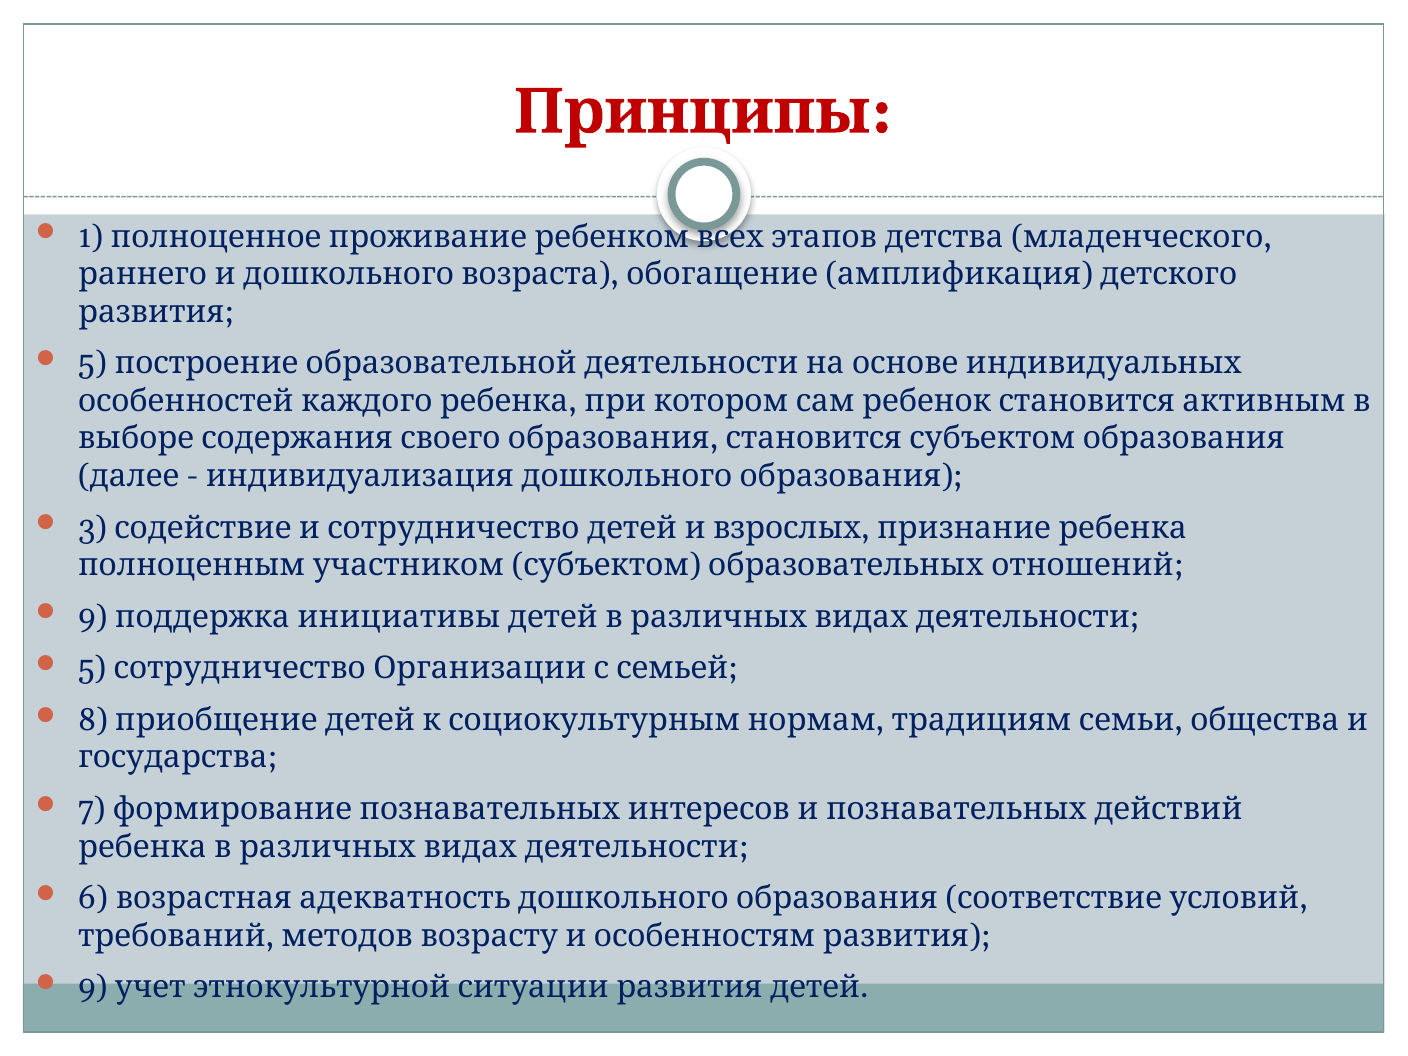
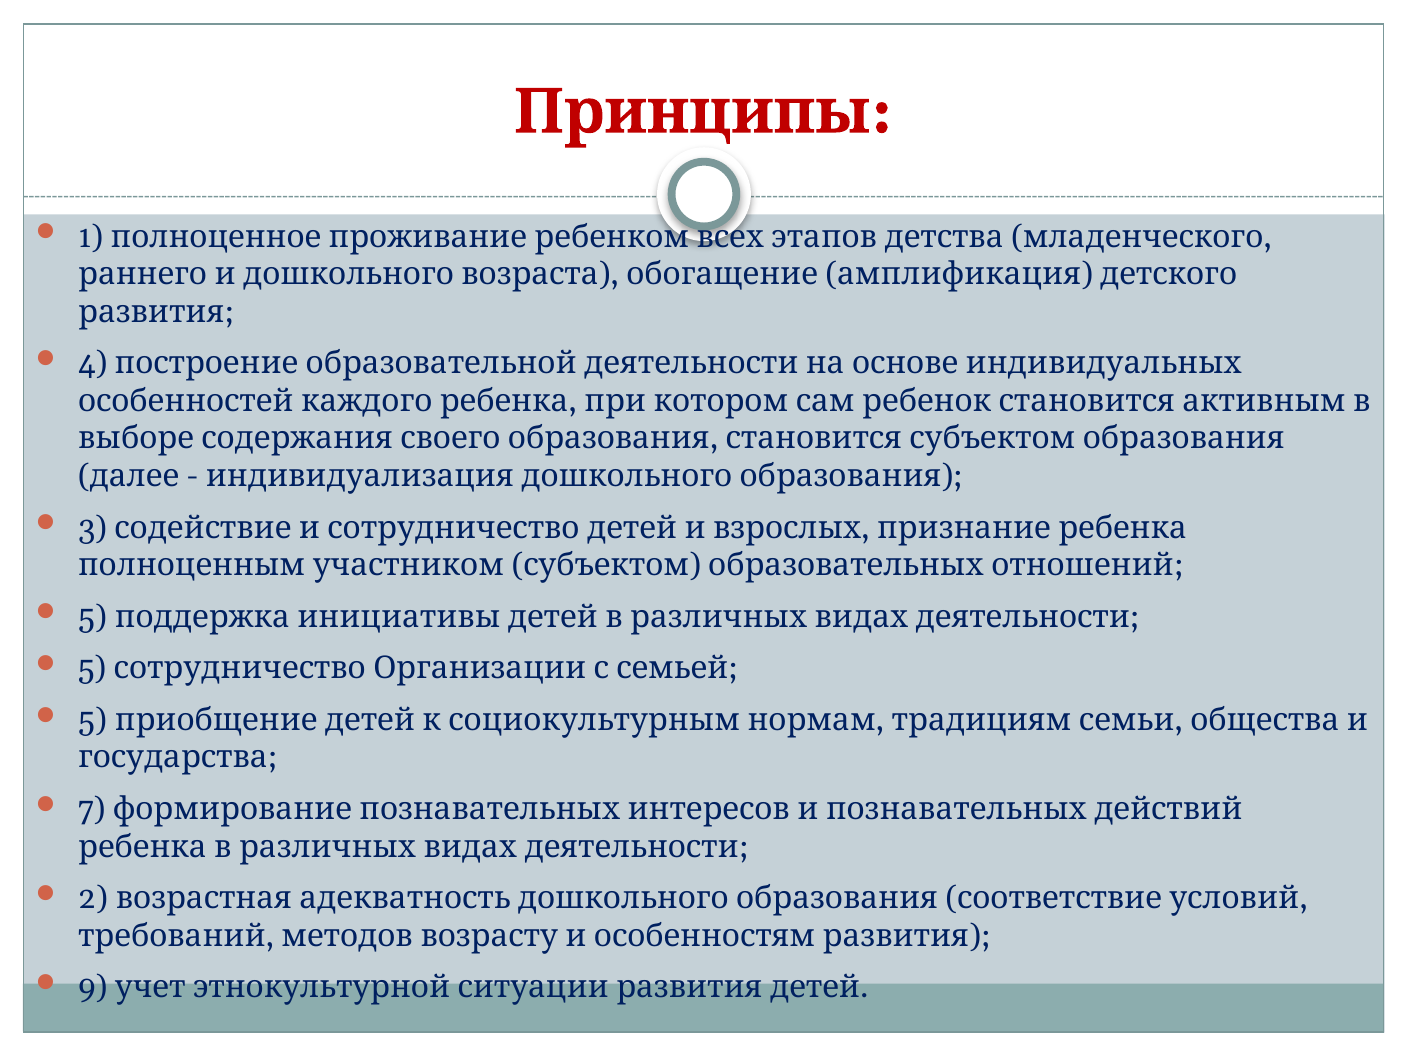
5: 5 -> 4 (93, 364)
9: 9 -> 5 (93, 617)
8: 8 -> 5 (93, 720)
6: 6 -> 2 (93, 898)
